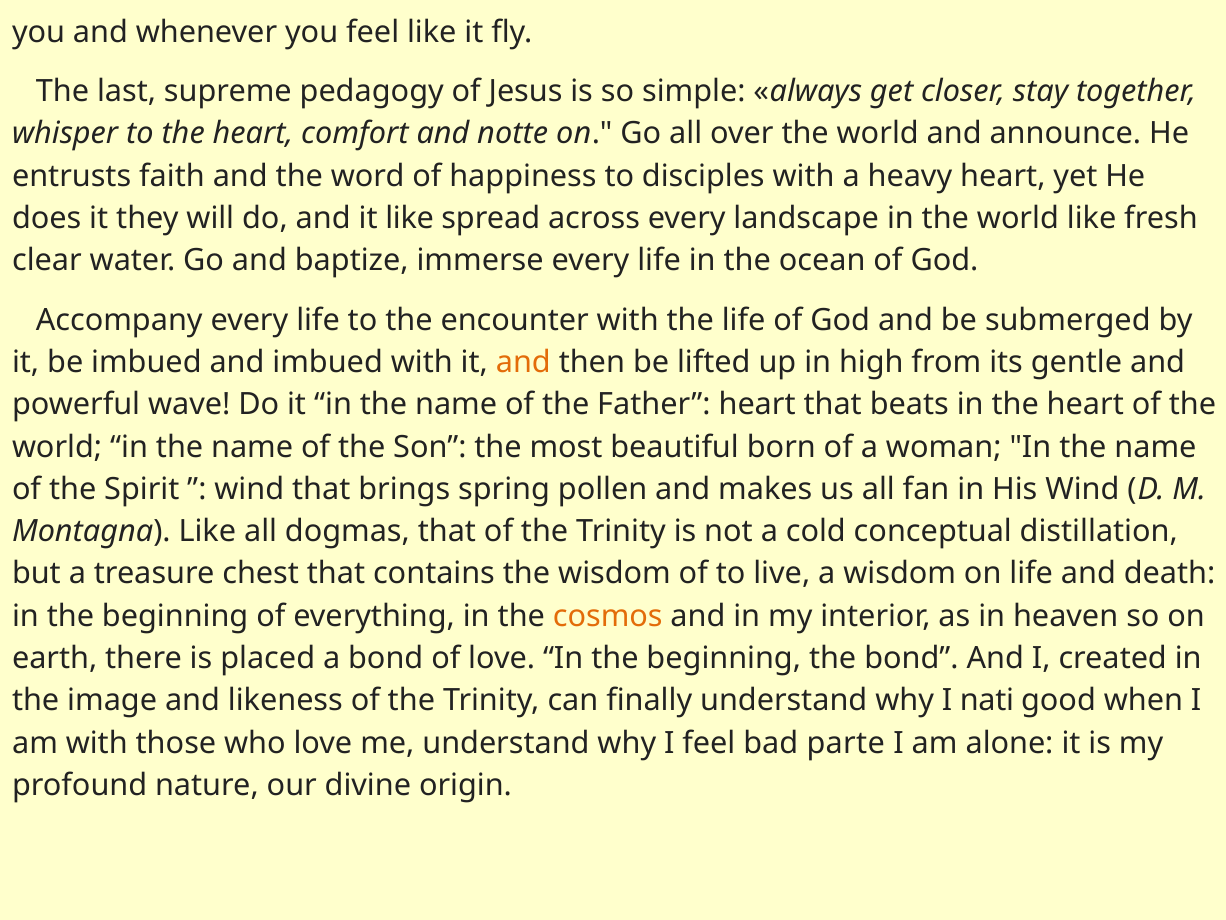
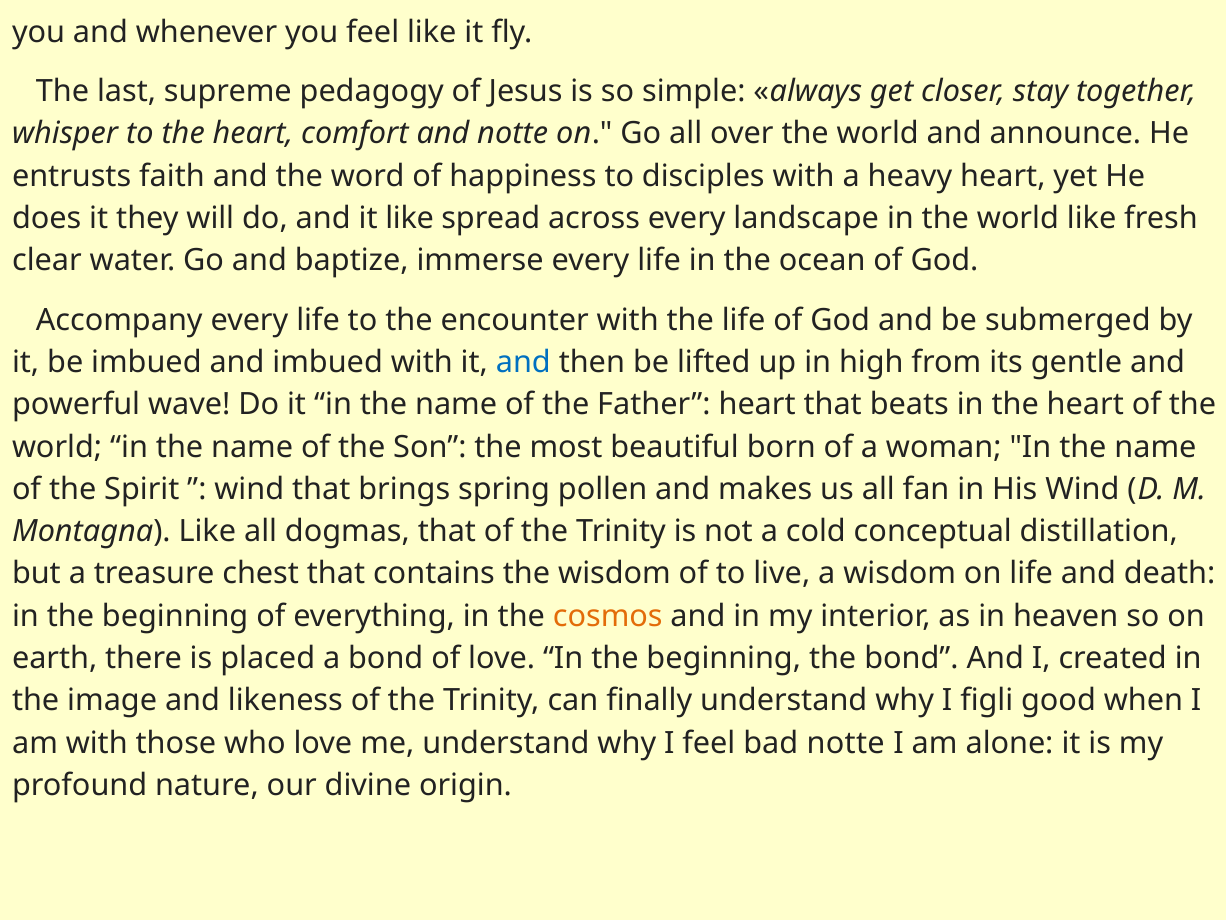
and colour: orange -> blue (523, 362)
nati: nati -> figli (987, 700)
bad parte: parte -> notte (846, 743)
